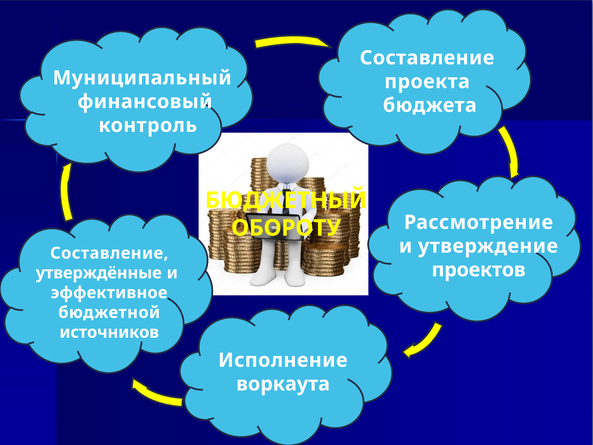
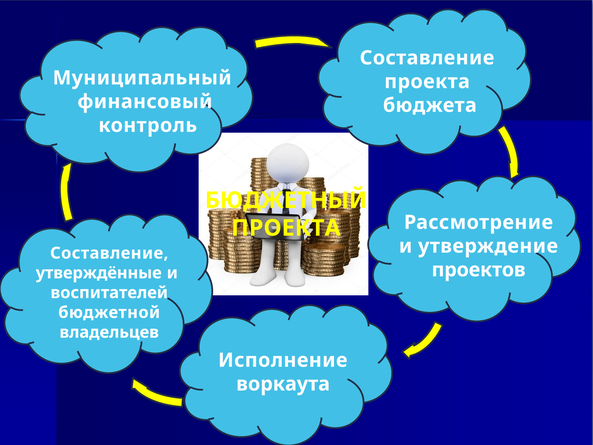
ОБОРОТУ: ОБОРОТУ -> ПРОЕКТА (286, 228)
эффективное: эффективное -> воспитателей (109, 293)
источников: источников -> владельцев (109, 332)
